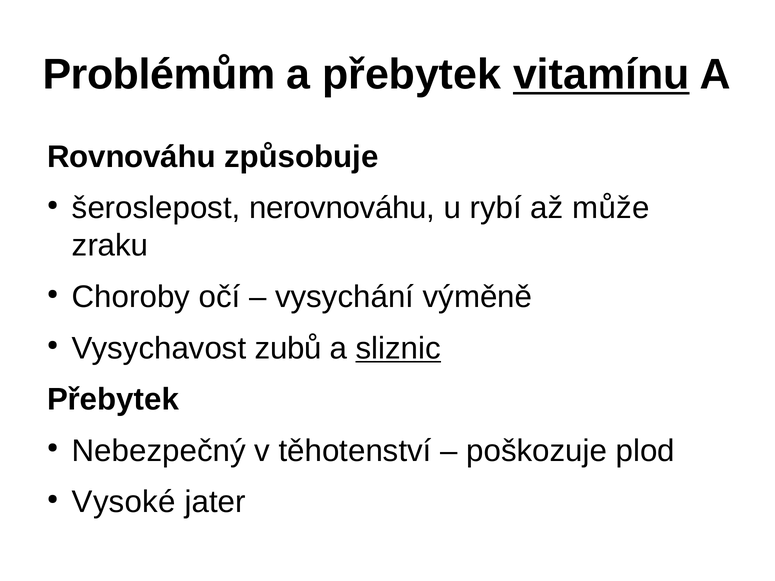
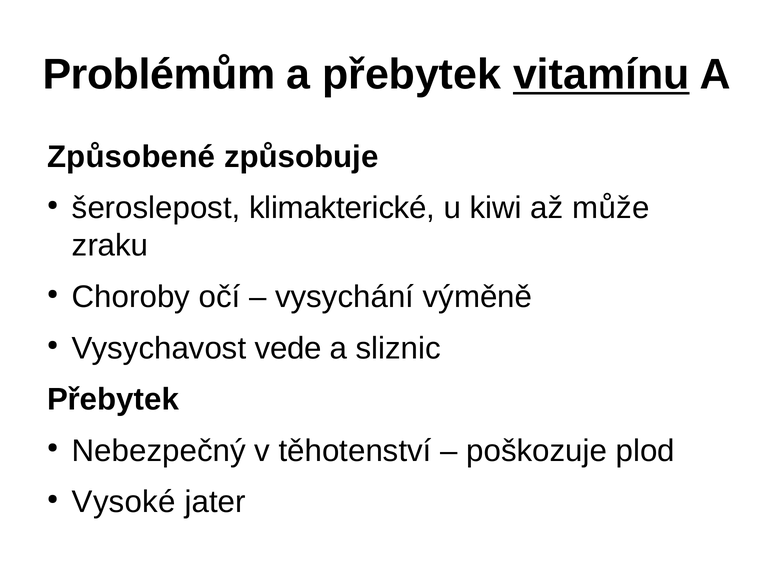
Rovnováhu: Rovnováhu -> Způsobené (131, 157)
nerovnováhu: nerovnováhu -> klimakterické (342, 208)
rybí: rybí -> kiwi (496, 208)
zubů: zubů -> vede (288, 348)
sliznic underline: present -> none (398, 348)
